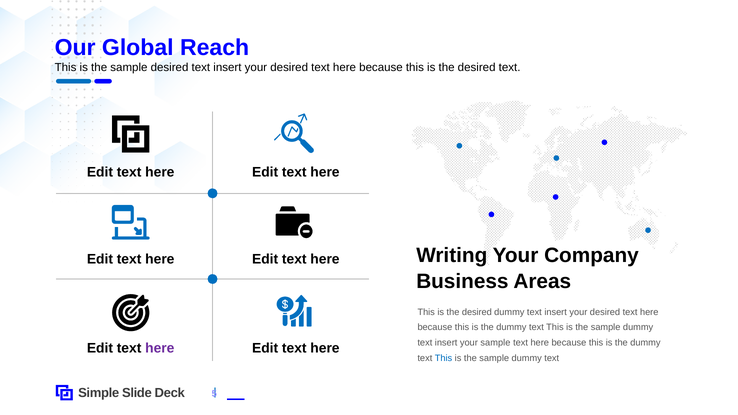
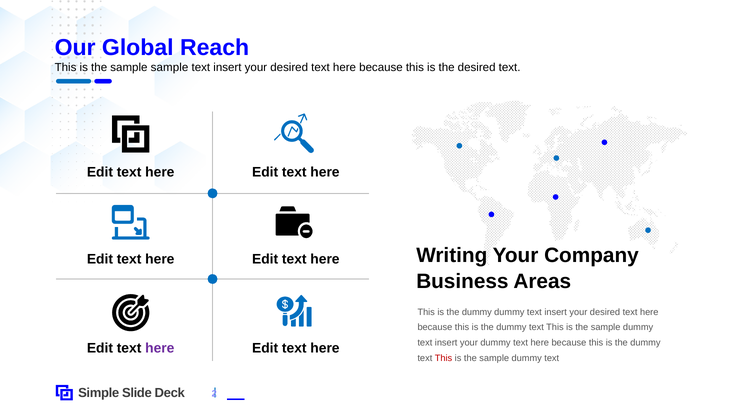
sample desired: desired -> sample (170, 67)
desired: desired -> dummy (477, 312)
your sample: sample -> dummy (495, 343)
This colour: blue -> red (444, 358)
5: 5 -> 2 (214, 394)
